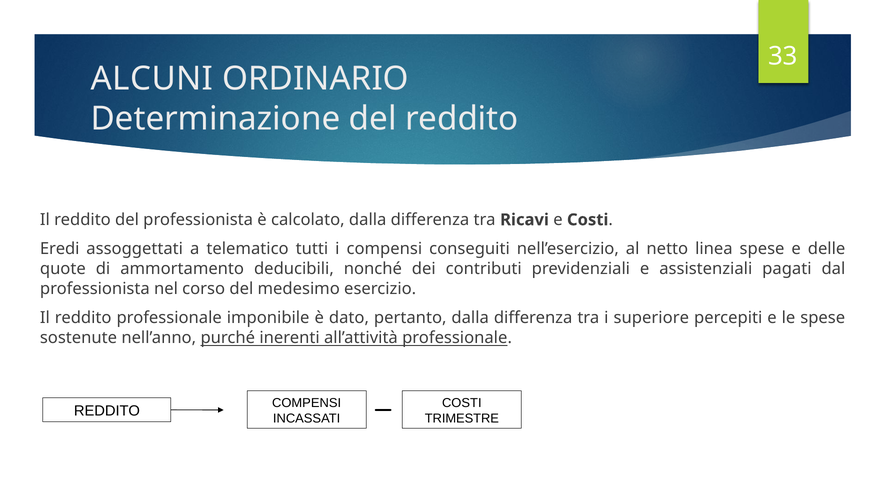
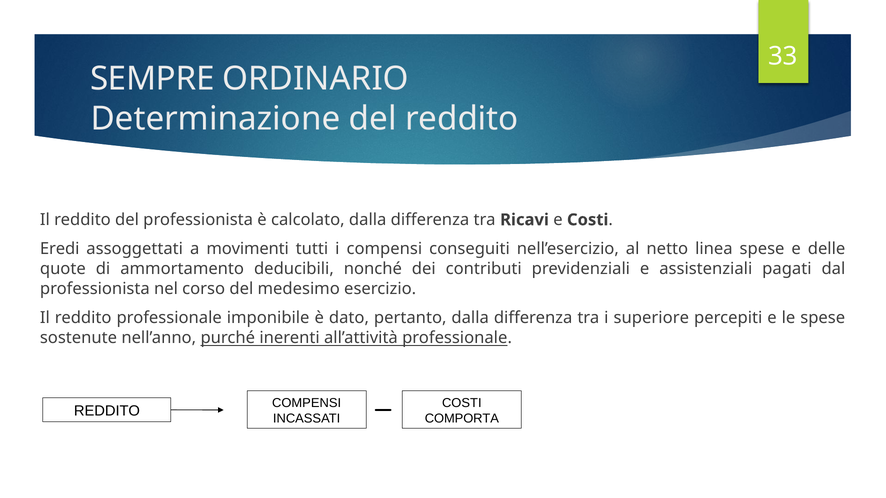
ALCUNI: ALCUNI -> SEMPRE (152, 79)
telematico: telematico -> movimenti (248, 249)
TRIMESTRE: TRIMESTRE -> COMPORTA (462, 419)
